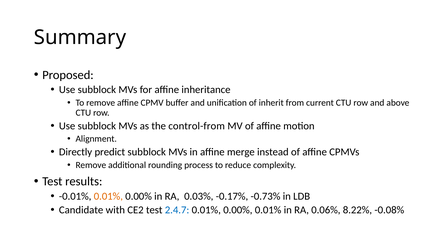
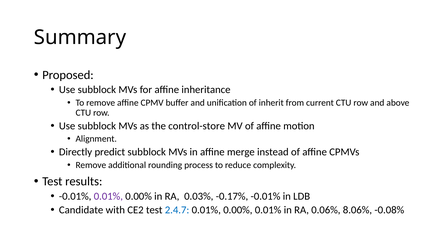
control-from: control-from -> control-store (197, 126)
0.01% colour: orange -> purple (108, 196)
-0.17% -0.73%: -0.73% -> -0.01% (265, 196)
8.22%: 8.22% -> 8.06% (357, 210)
